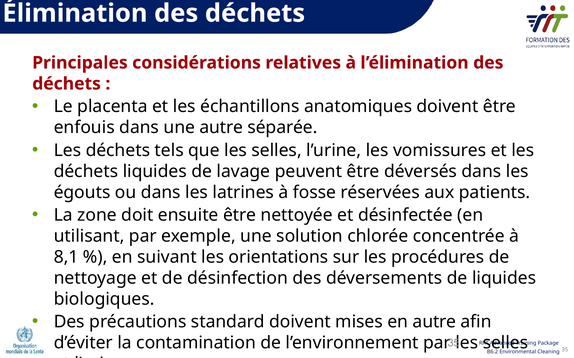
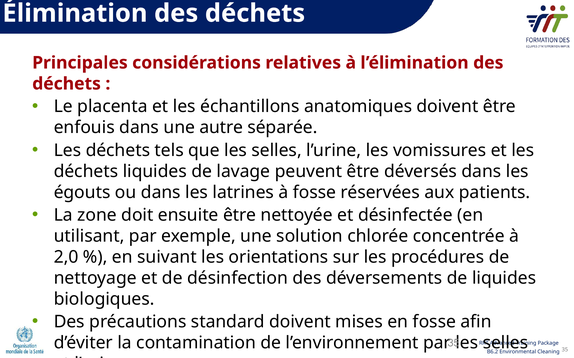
8,1: 8,1 -> 2,0 (66, 258)
en autre: autre -> fosse (434, 322)
